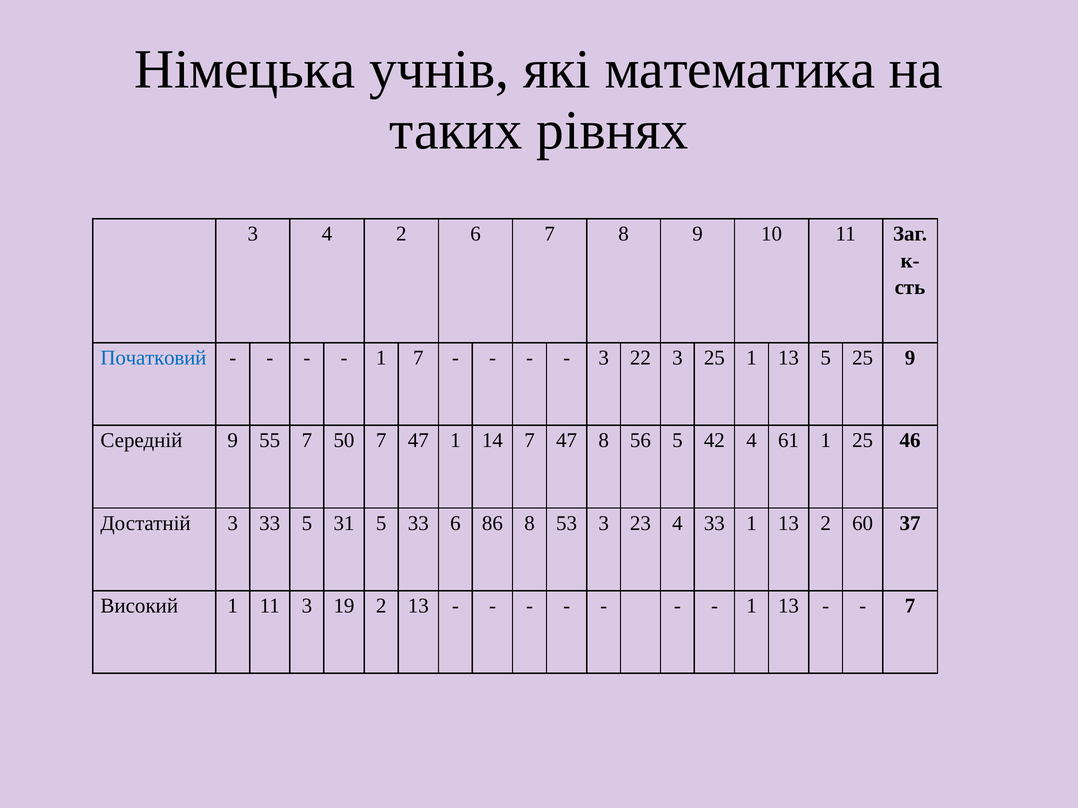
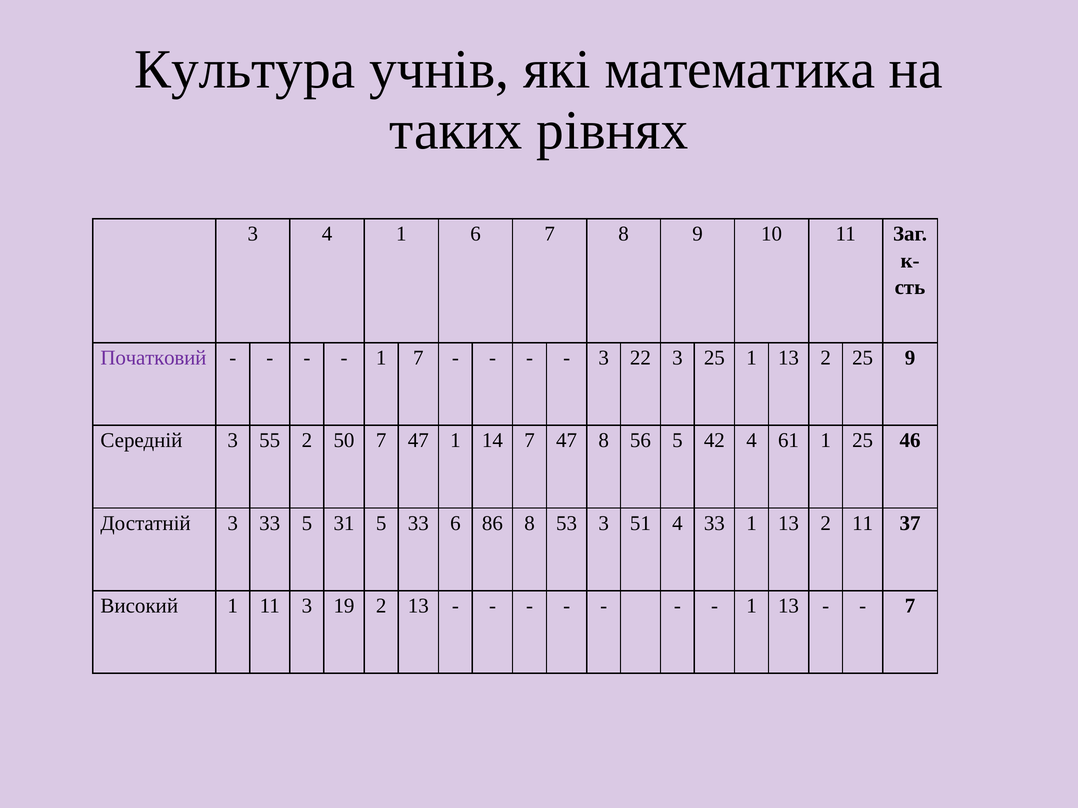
Німецька: Німецька -> Культура (245, 69)
4 2: 2 -> 1 (401, 234)
Початковий colour: blue -> purple (153, 358)
25 1 13 5: 5 -> 2 (826, 358)
Середній 9: 9 -> 3 (233, 441)
55 7: 7 -> 2 (307, 441)
23: 23 -> 51 (640, 524)
2 60: 60 -> 11 (863, 524)
